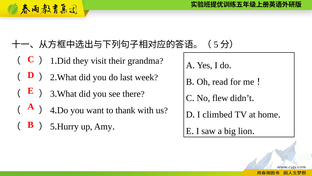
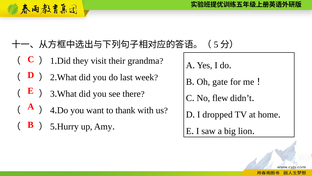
read: read -> gate (220, 82)
climbed: climbed -> dropped (218, 114)
